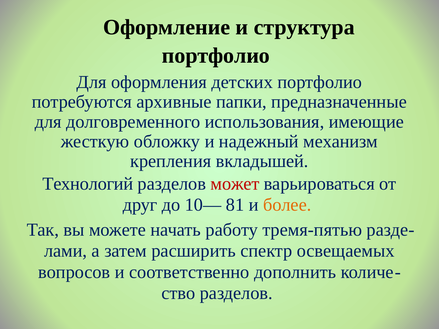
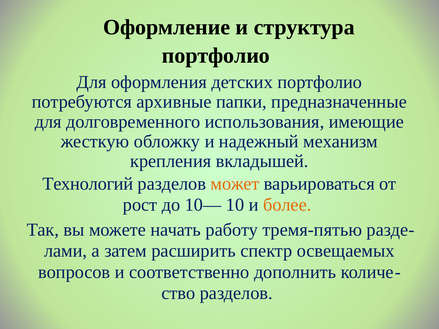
может colour: red -> orange (235, 184)
друг: друг -> рост (140, 205)
81: 81 -> 10 (235, 205)
